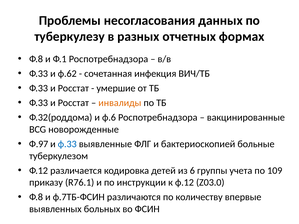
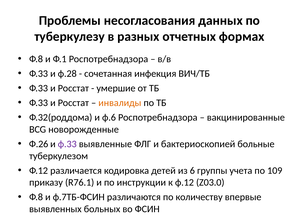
ф.62: ф.62 -> ф.28 (67, 74)
Ф.97: Ф.97 -> Ф.26 (39, 144)
ф.33 colour: blue -> purple (67, 144)
